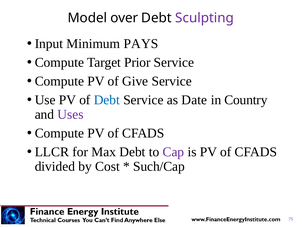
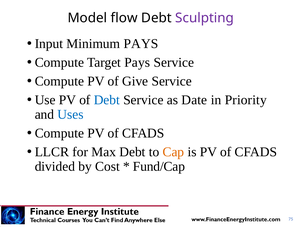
over: over -> flow (124, 18)
Target Prior: Prior -> Pays (137, 62)
Country: Country -> Priority (246, 100)
Uses colour: purple -> blue (71, 114)
Cap colour: purple -> orange (173, 152)
Such/Cap: Such/Cap -> Fund/Cap (159, 166)
